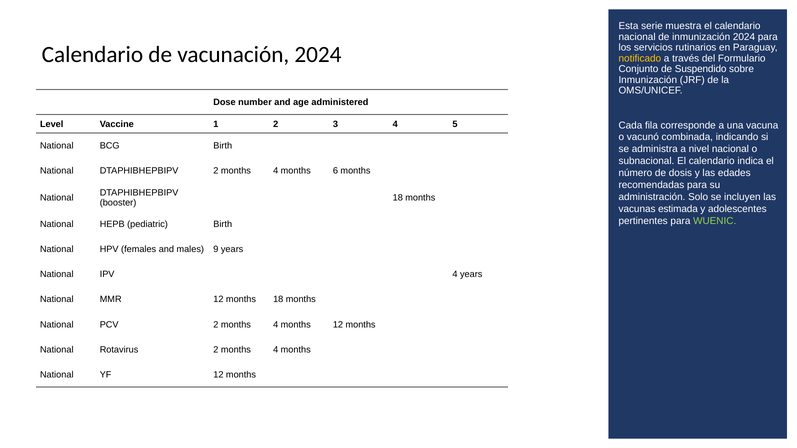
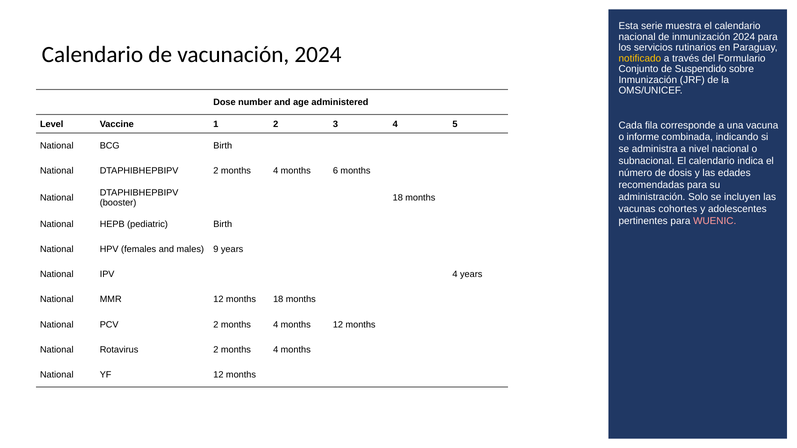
vacunó: vacunó -> informe (643, 137)
estimada: estimada -> cohortes (678, 209)
WUENIC colour: light green -> pink (715, 221)
